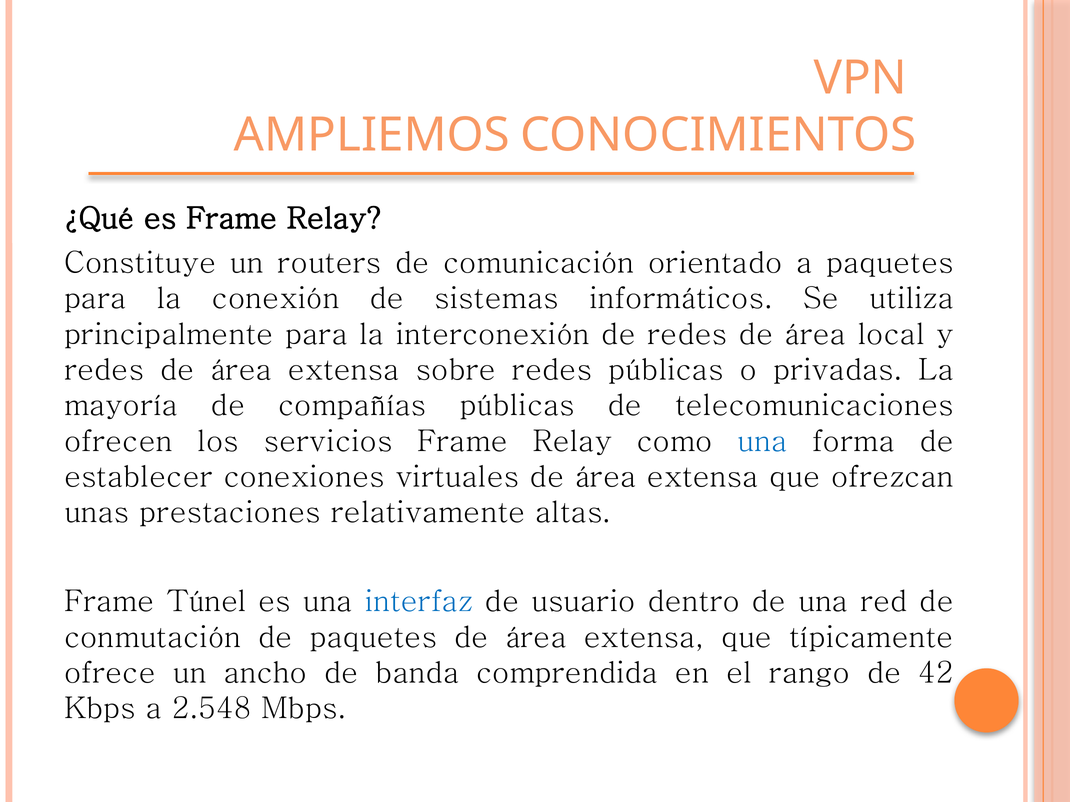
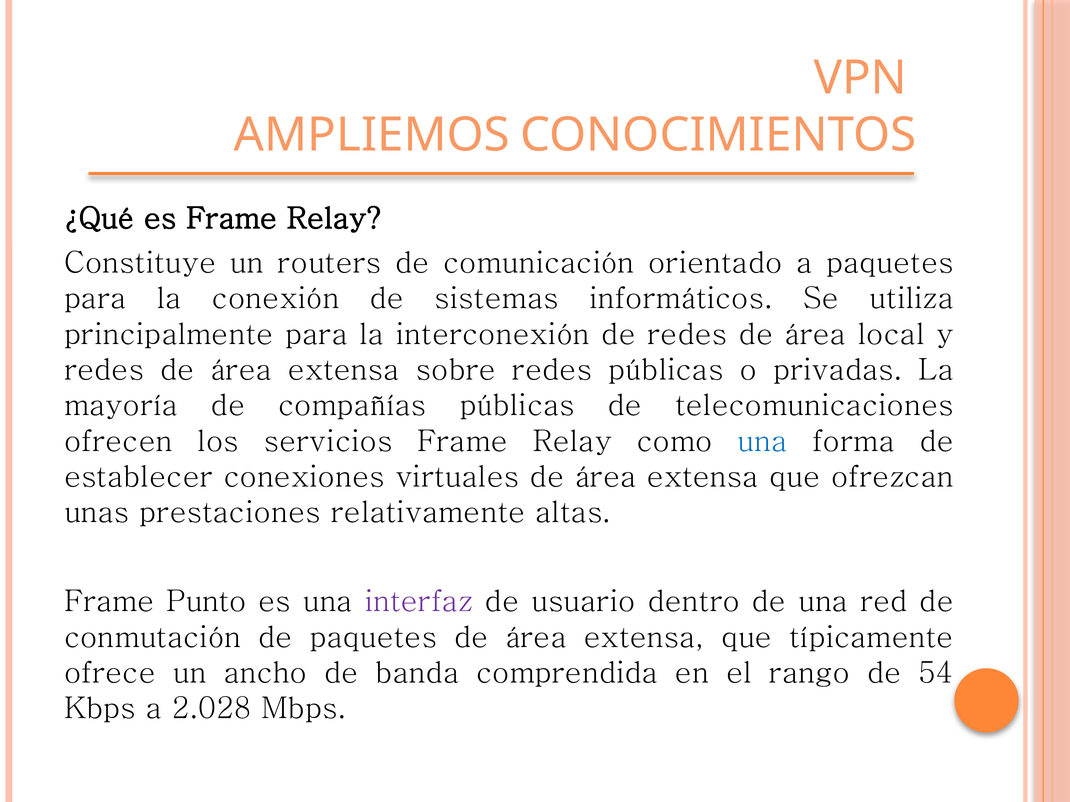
Túnel: Túnel -> Punto (207, 602)
interfaz colour: blue -> purple (419, 602)
42: 42 -> 54 (936, 673)
2.548: 2.548 -> 2.028 (212, 709)
